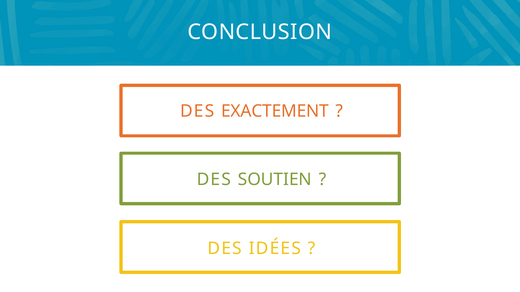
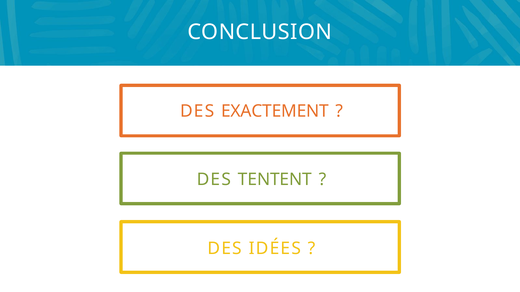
SOUTIEN: SOUTIEN -> TENTENT (275, 180)
